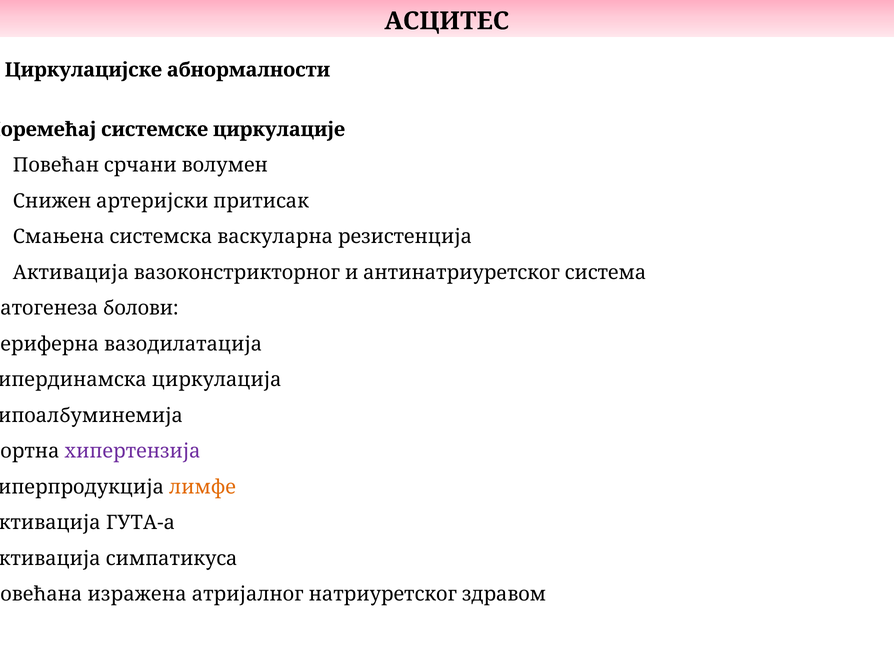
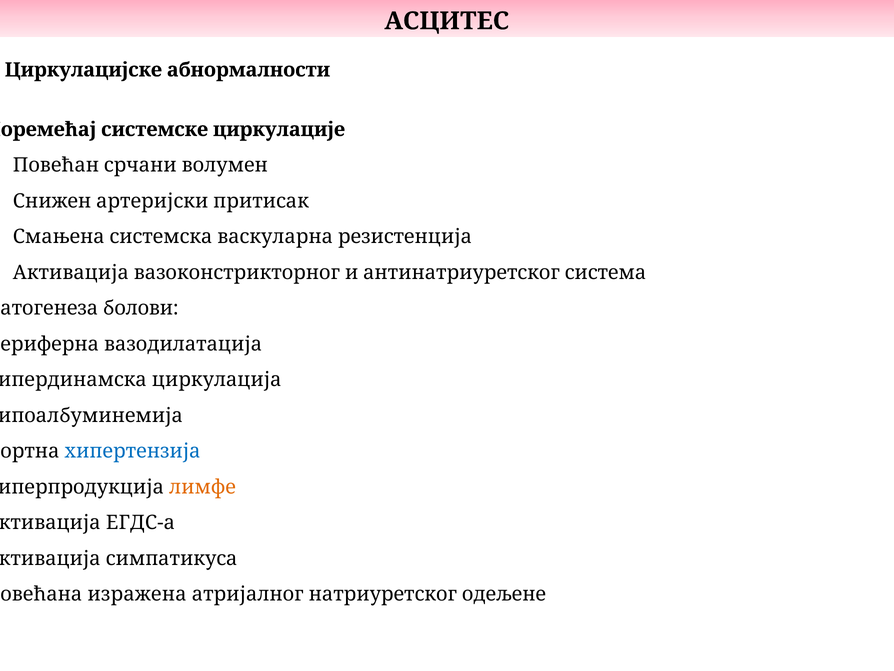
хипертензија colour: purple -> blue (133, 451)
ГУТА-а: ГУТА-а -> ЕГДС-а (141, 522)
здравом: здравом -> одељене (504, 594)
